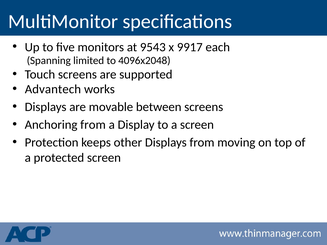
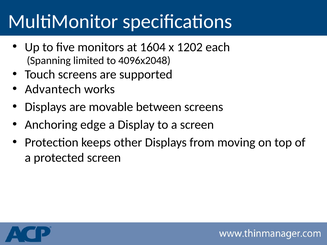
9543: 9543 -> 1604 (153, 47)
9917: 9917 -> 1202 (190, 47)
Anchoring from: from -> edge (93, 125)
